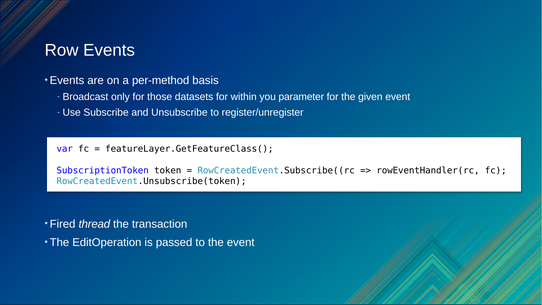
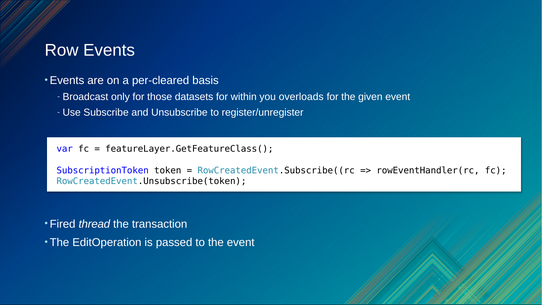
per-method: per-method -> per-cleared (161, 80)
parameter: parameter -> overloads (301, 97)
